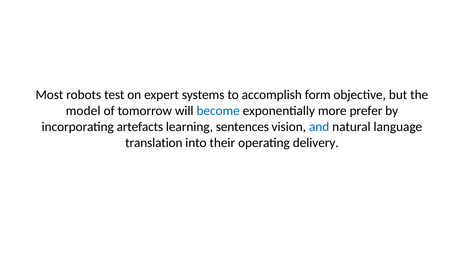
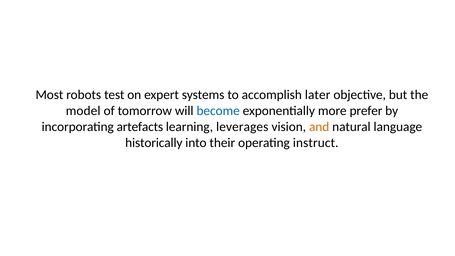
form: form -> later (318, 95)
sentences: sentences -> leverages (242, 127)
and colour: blue -> orange (319, 127)
translation: translation -> historically (154, 143)
delivery: delivery -> instruct (316, 143)
